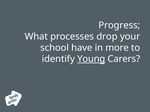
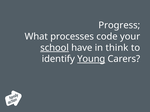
drop: drop -> code (107, 37)
school underline: none -> present (55, 48)
more: more -> think (117, 48)
